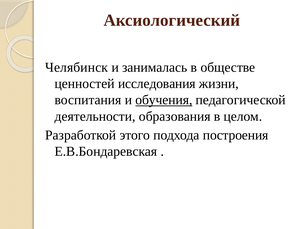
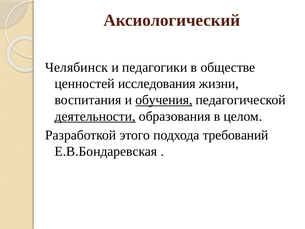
занималась: занималась -> педагогики (155, 67)
деятельности underline: none -> present (95, 116)
построения: построения -> требований (236, 135)
